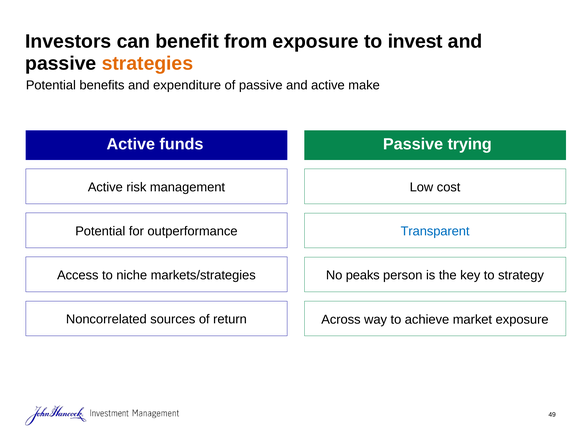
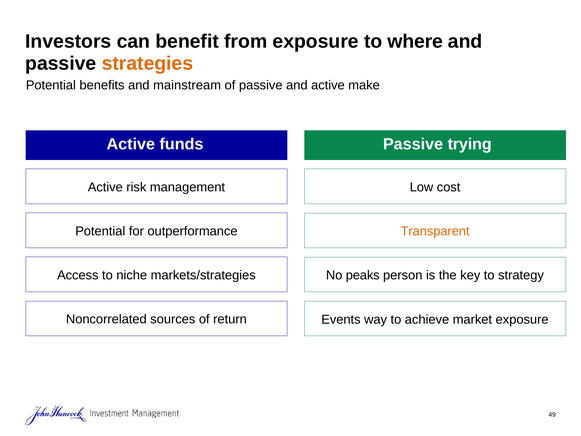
invest: invest -> where (415, 41)
expenditure: expenditure -> mainstream (187, 85)
Transparent colour: blue -> orange (435, 231)
Across: Across -> Events (341, 319)
